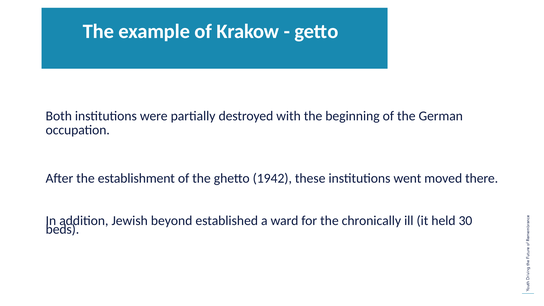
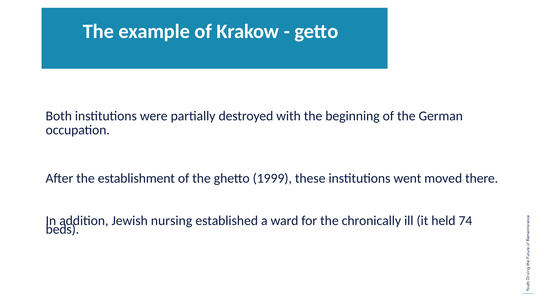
1942: 1942 -> 1999 (272, 178)
beyond: beyond -> nursing (172, 221)
30: 30 -> 74 (465, 221)
